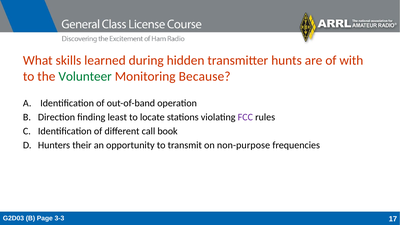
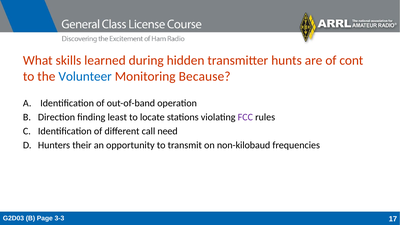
with: with -> cont (351, 60)
Volunteer colour: green -> blue (85, 76)
book: book -> need (168, 131)
non-purpose: non-purpose -> non-kilobaud (244, 145)
